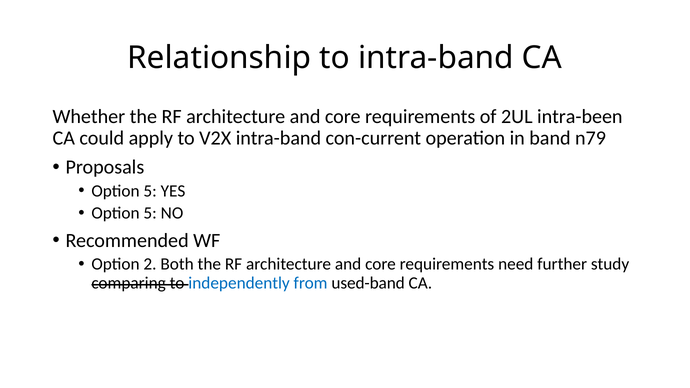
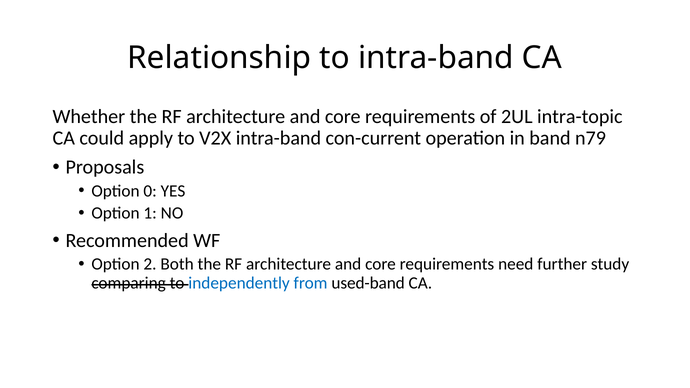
intra-been: intra-been -> intra-topic (580, 117)
5: 5 -> 0 (150, 191)
5: 5 -> 1 (150, 213)
